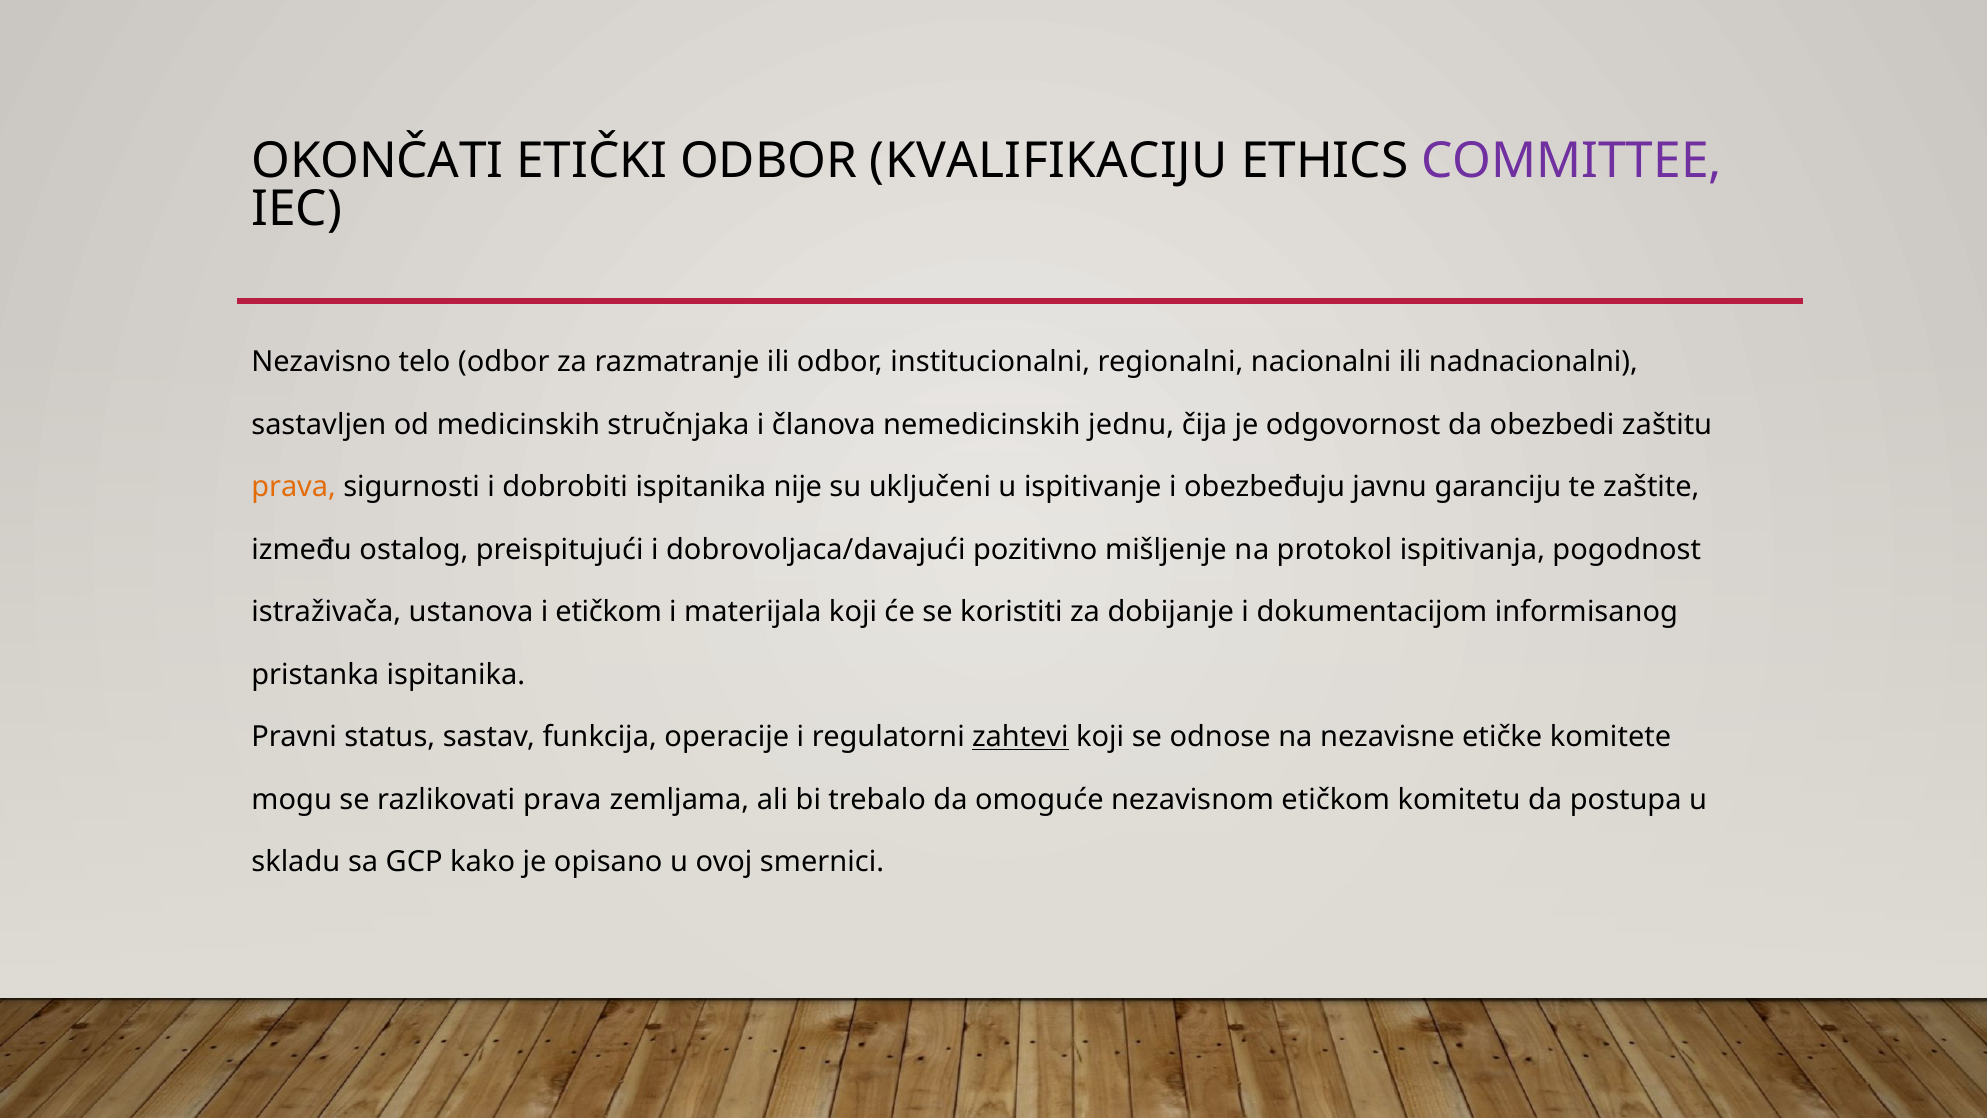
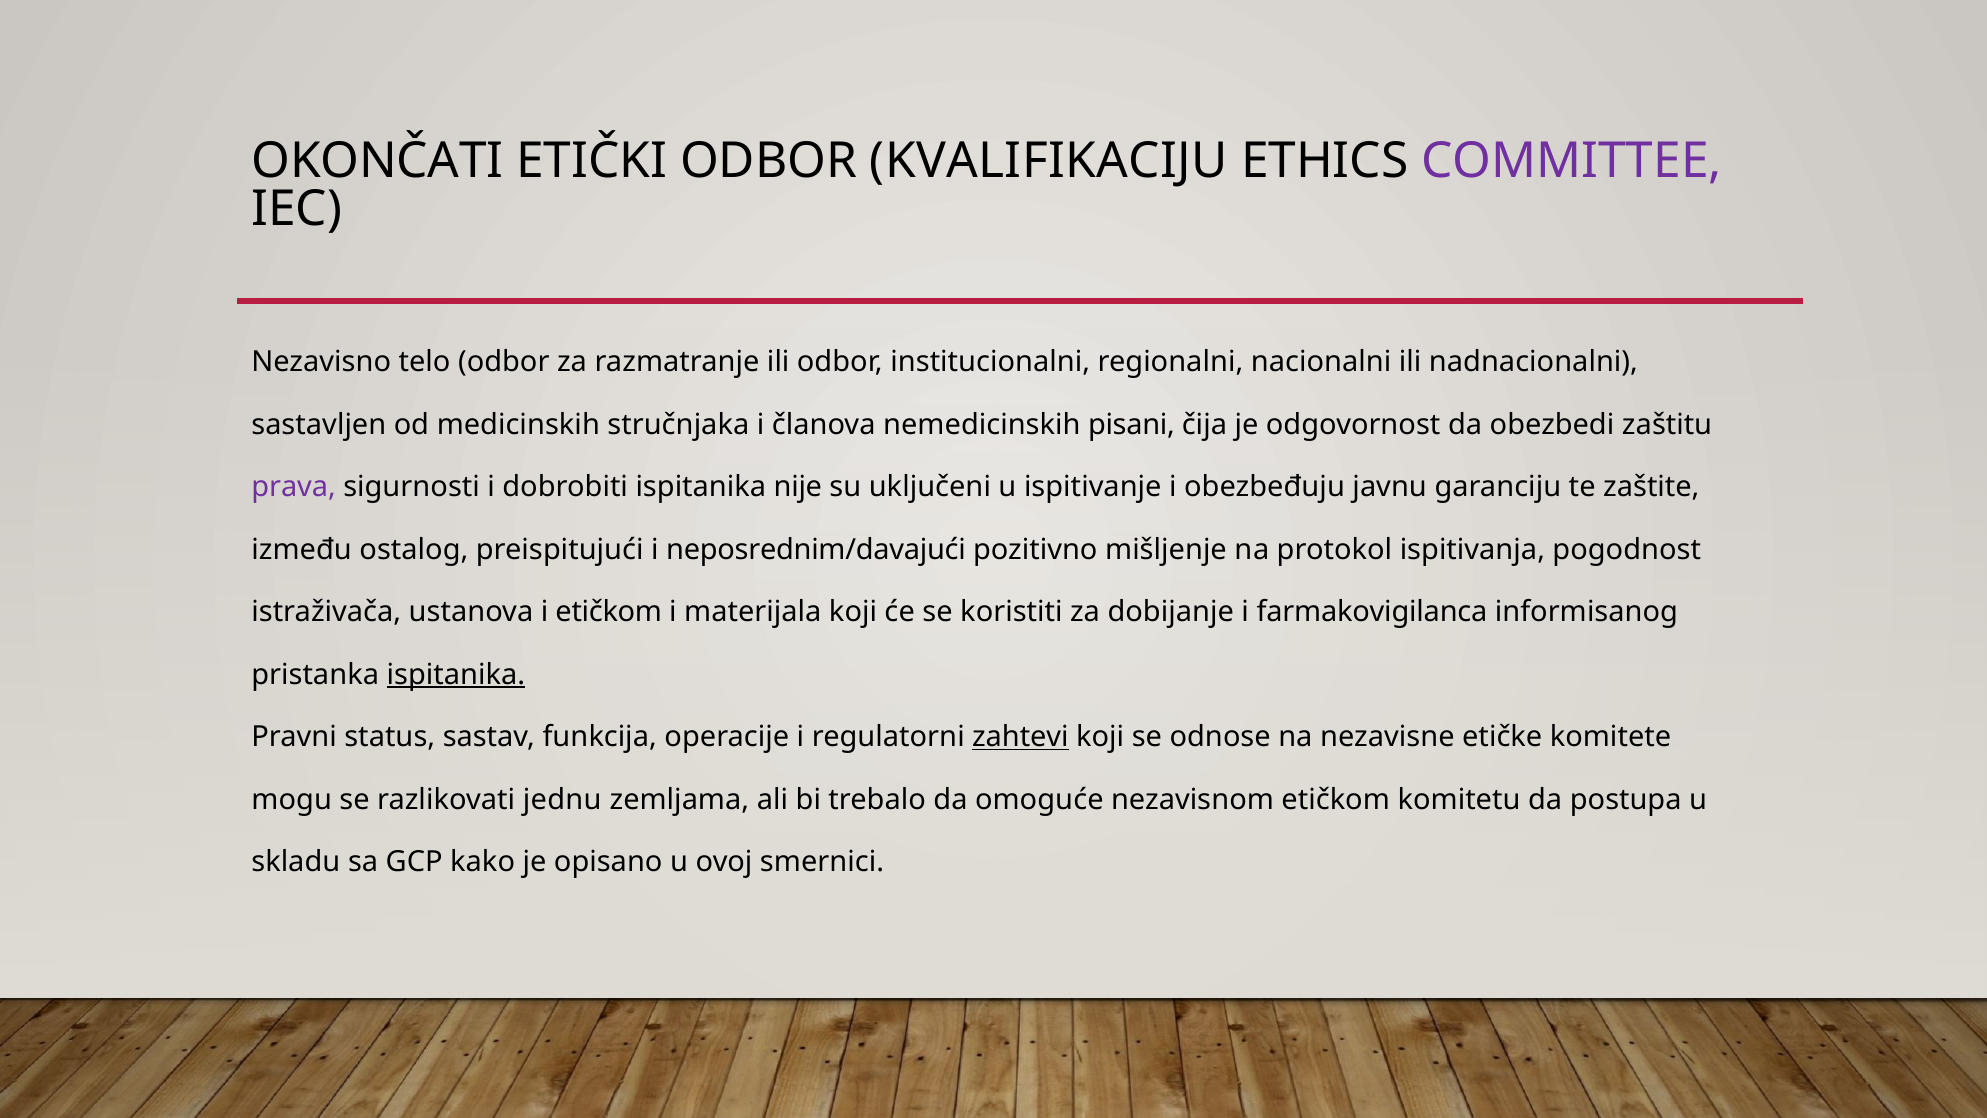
jednu: jednu -> pisani (1131, 425)
prava colour: orange -> purple (294, 487)
dobrovoljaca/davajući: dobrovoljaca/davajući -> neposrednim/davajući (816, 550)
dokumentacijom: dokumentacijom -> farmakovigilanca (1372, 612)
ispitanika underline: none -> present (456, 674)
razlikovati prava: prava -> jednu (562, 799)
